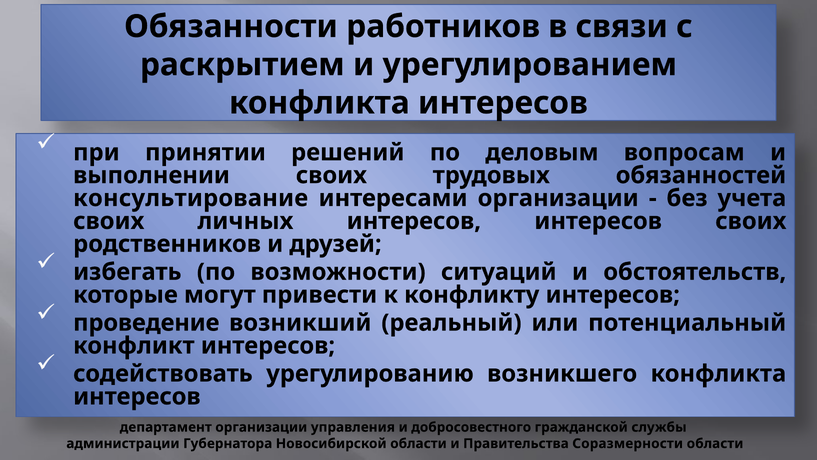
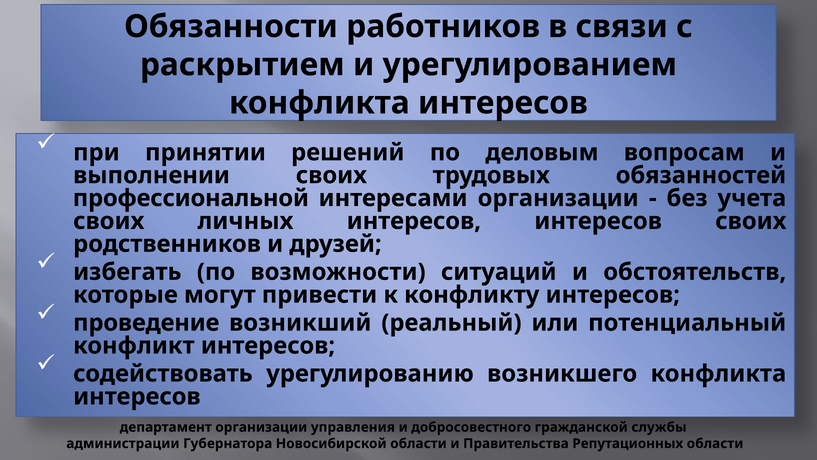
консультирование: консультирование -> профессиональной (191, 198)
Соразмерности: Соразмерности -> Репутационных (628, 443)
